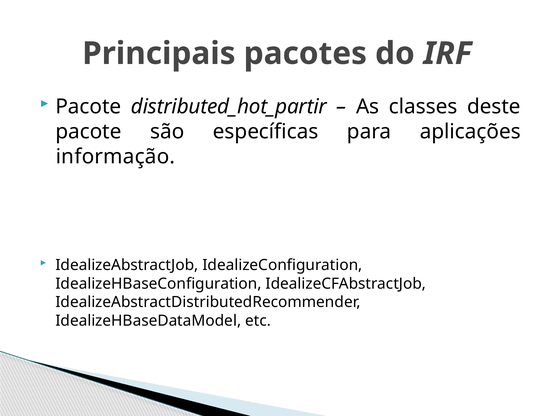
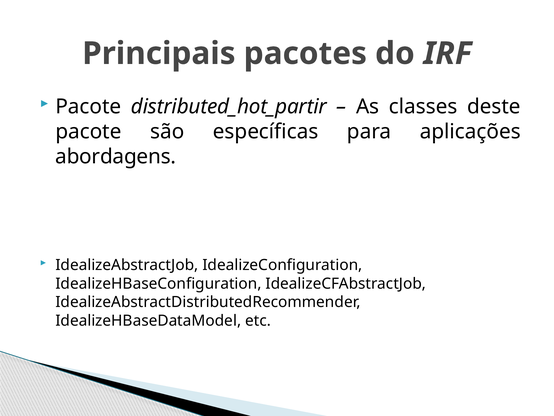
informação: informação -> abordagens (116, 156)
